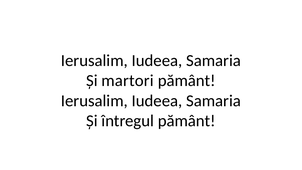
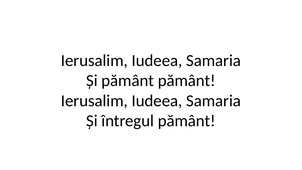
Și martori: martori -> pământ (128, 81)
